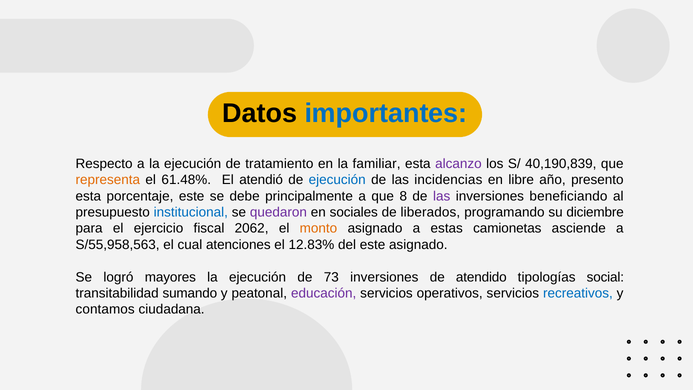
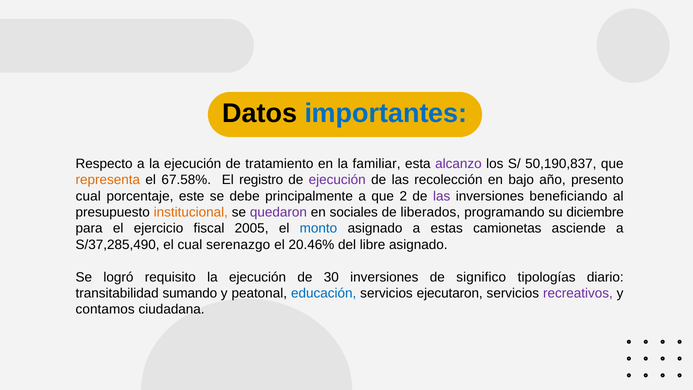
40,190,839: 40,190,839 -> 50,190,837 (561, 164)
61.48%: 61.48% -> 67.58% (186, 180)
atendió: atendió -> registro (261, 180)
ejecución colour: blue -> purple (337, 180)
incidencias: incidencias -> recolección (448, 180)
libre: libre -> bajo (521, 180)
esta: esta -> cual (88, 196)
8: 8 -> 2 (403, 196)
institucional colour: blue -> orange (191, 212)
2062: 2062 -> 2005 (252, 228)
monto colour: orange -> blue (318, 228)
S/55,958,563: S/55,958,563 -> S/37,285,490 (118, 245)
atenciones: atenciones -> serenazgo (238, 245)
12.83%: 12.83% -> 20.46% (311, 245)
del este: este -> libre (373, 245)
mayores: mayores -> requisito (170, 277)
73: 73 -> 30 (331, 277)
atendido: atendido -> significo (481, 277)
social: social -> diario (605, 277)
educación colour: purple -> blue (324, 293)
operativos: operativos -> ejecutaron (450, 293)
recreativos colour: blue -> purple (578, 293)
